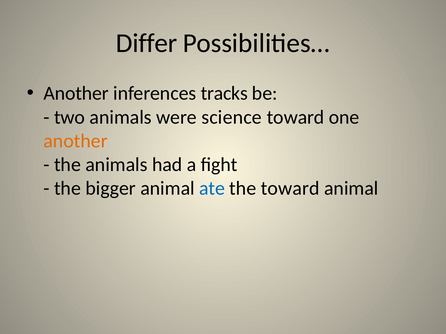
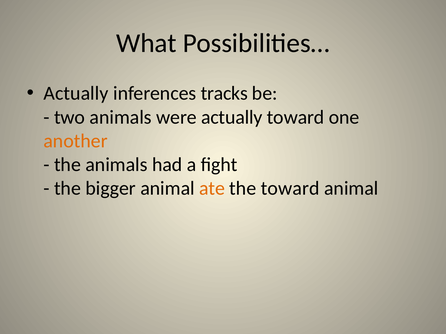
Differ: Differ -> What (146, 43)
Another: Another -> Actually (76, 94)
were science: science -> actually (232, 117)
ate colour: blue -> orange (212, 189)
